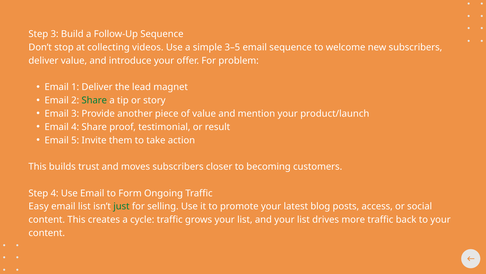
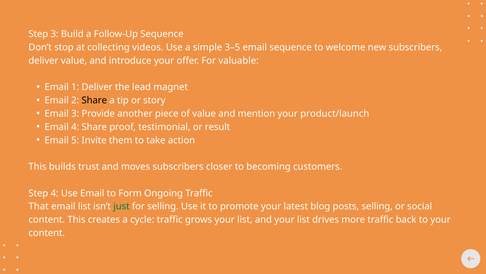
problem: problem -> valuable (239, 61)
Share colour: green -> black (94, 100)
Easy: Easy -> That (39, 206)
posts access: access -> selling (377, 206)
